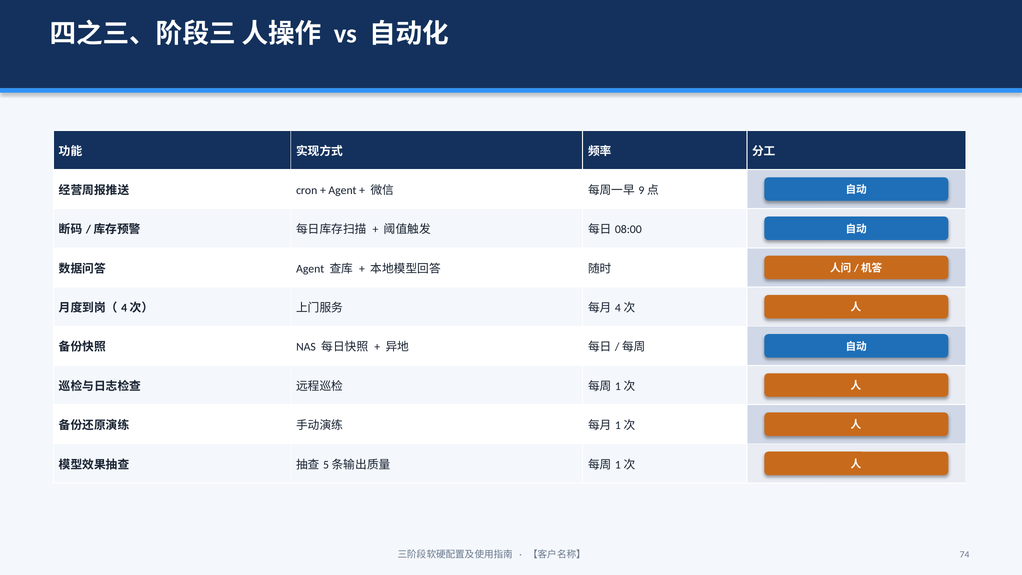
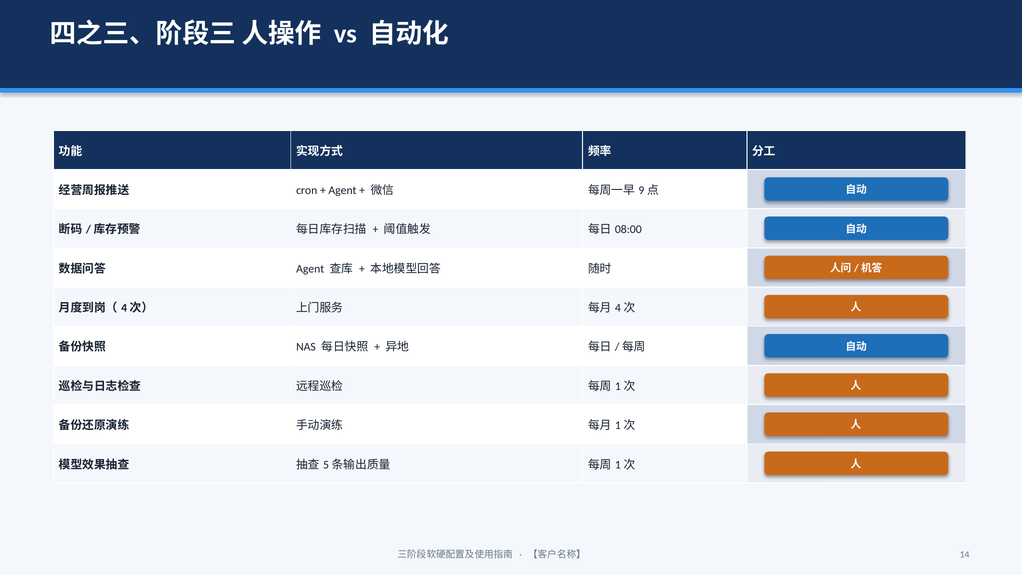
74: 74 -> 14 (965, 554)
